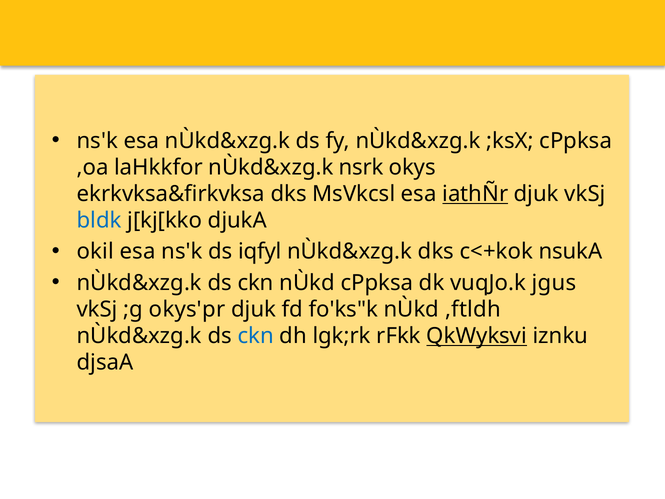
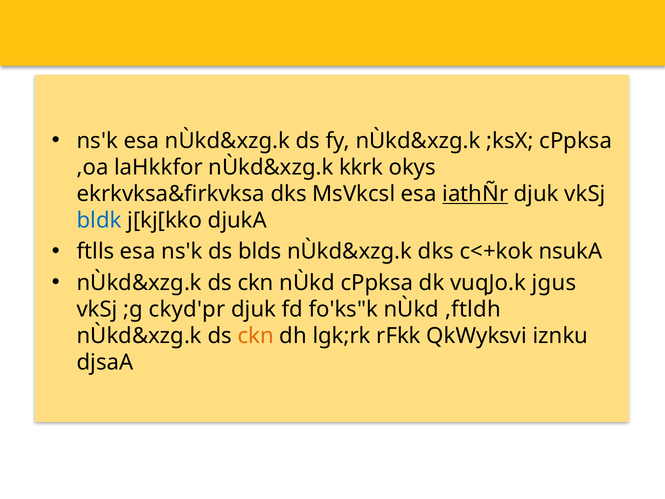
nsrk: nsrk -> kkrk (361, 167)
okil: okil -> ftlls (96, 252)
iqfyl: iqfyl -> blds (260, 252)
okys'pr: okys'pr -> ckyd'pr (187, 309)
ckn colour: blue -> orange (256, 336)
QkWyksvi underline: present -> none (477, 336)
